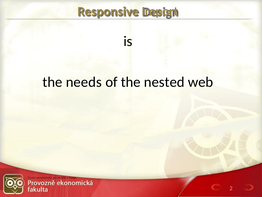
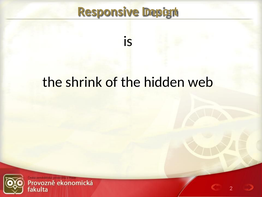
needs: needs -> shrink (84, 82)
nested: nested -> hidden (164, 82)
